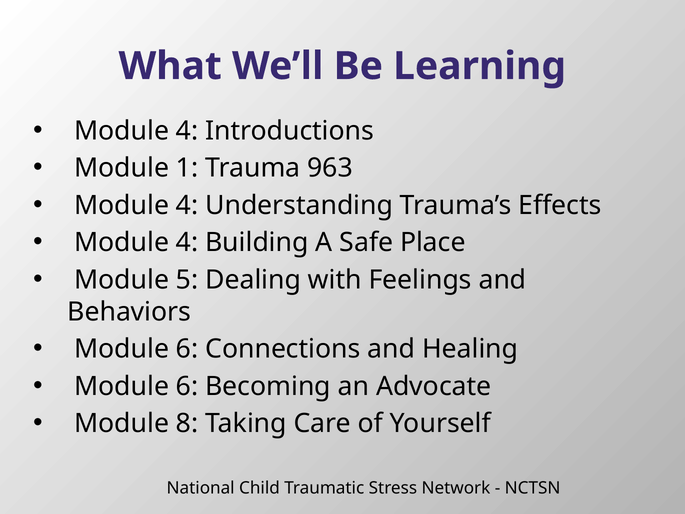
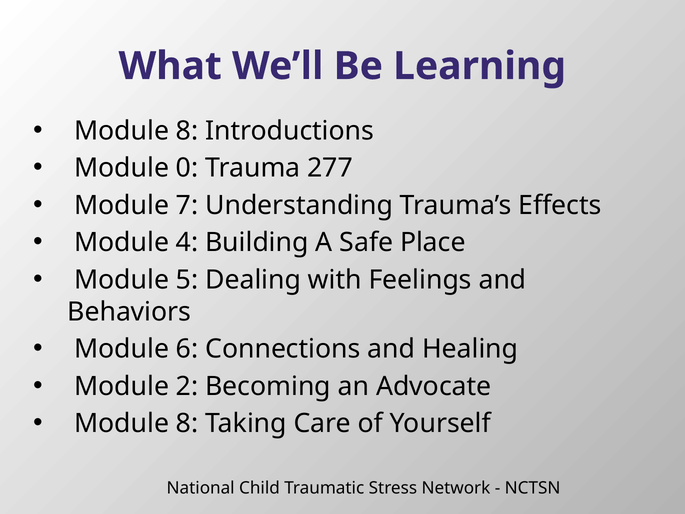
4: 4 -> 8 (187, 131)
1: 1 -> 0 (187, 168)
963: 963 -> 277 (330, 168)
4: 4 -> 7 (187, 205)
6: 6 -> 2 (187, 386)
